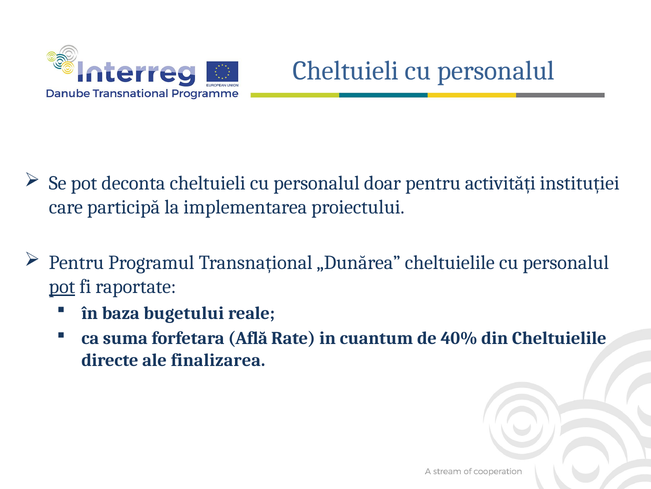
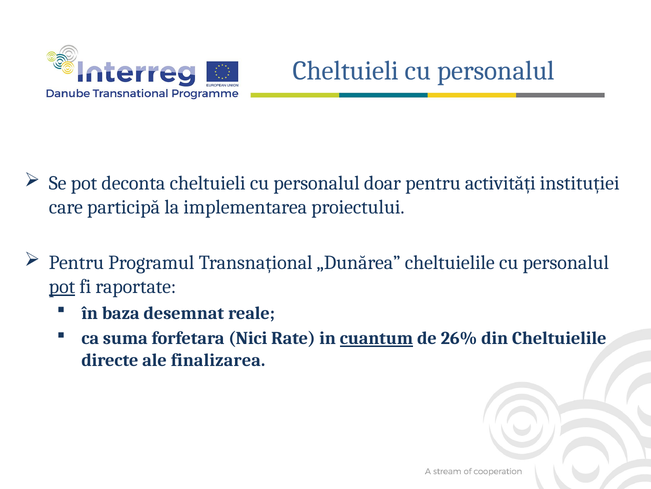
bugetului: bugetului -> desemnat (184, 313)
Află: Află -> Nici (248, 338)
cuantum underline: none -> present (376, 338)
40%: 40% -> 26% (459, 338)
